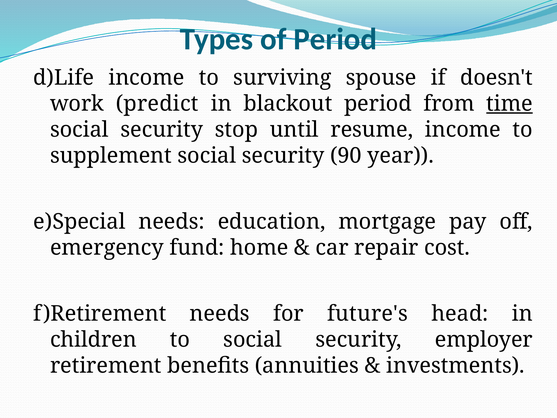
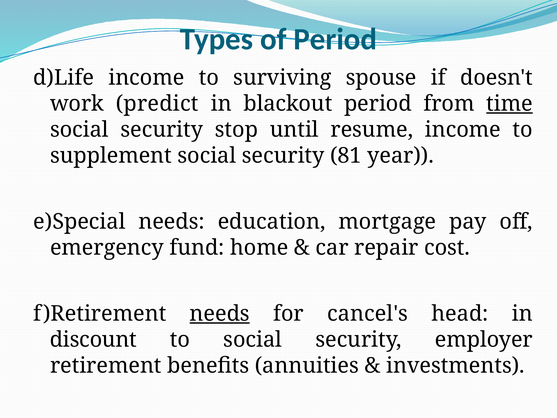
90: 90 -> 81 (346, 156)
needs underline: none -> present (220, 314)
future's: future's -> cancel's (368, 314)
children: children -> discount (93, 340)
